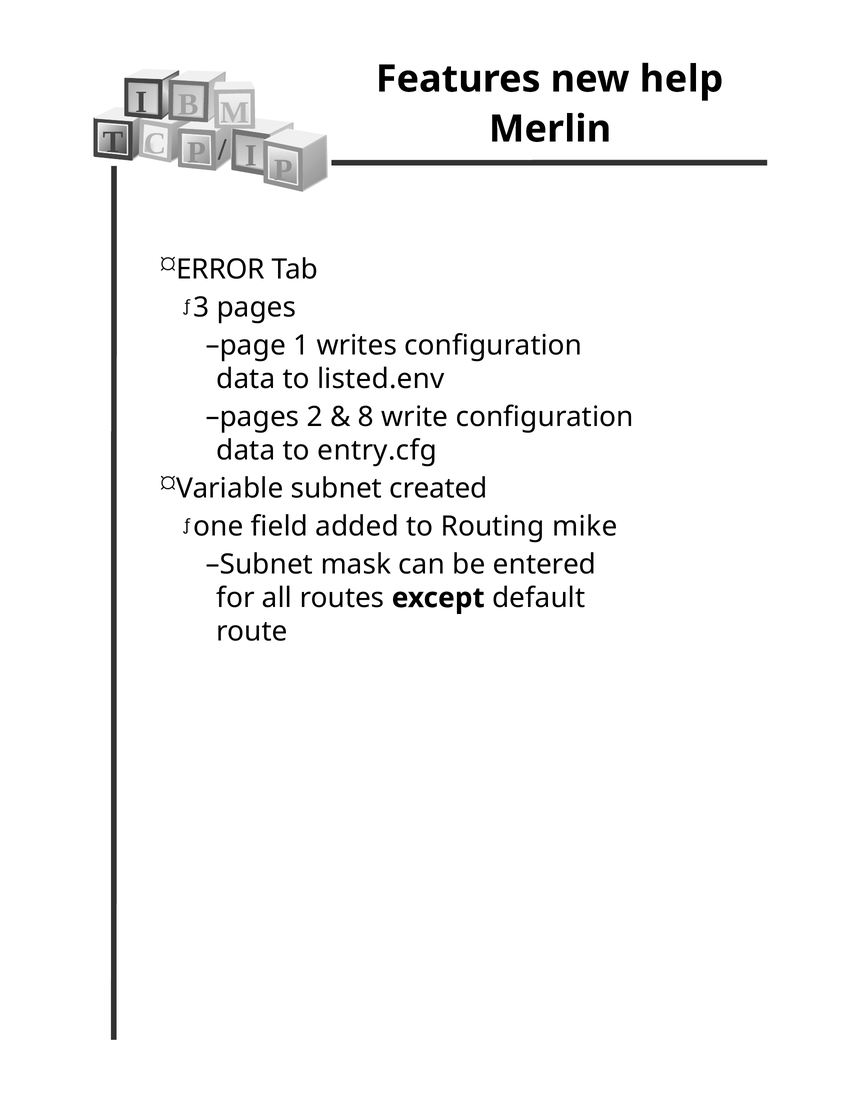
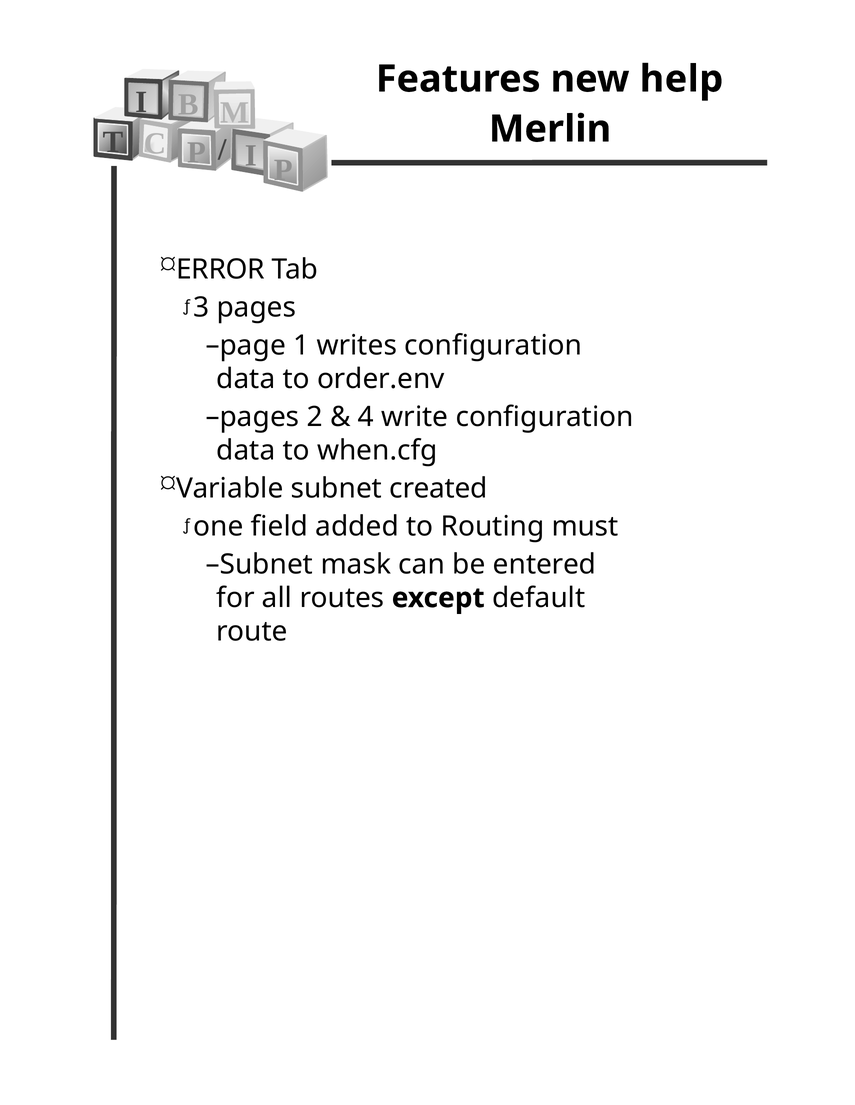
listed.env: listed.env -> order.env (381, 379)
8: 8 -> 4 (366, 417)
entry.cfg: entry.cfg -> when.cfg (377, 451)
mike: mike -> must (585, 527)
